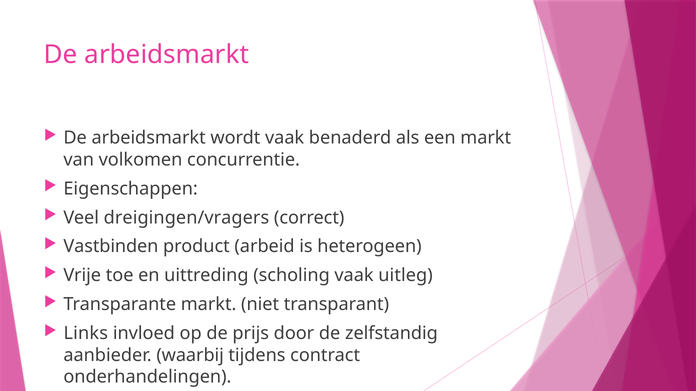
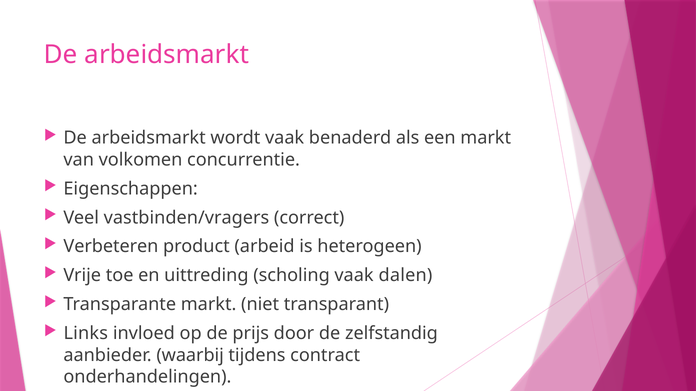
dreigingen/vragers: dreigingen/vragers -> vastbinden/vragers (186, 218)
Vastbinden: Vastbinden -> Verbeteren (111, 247)
uitleg: uitleg -> dalen (405, 276)
